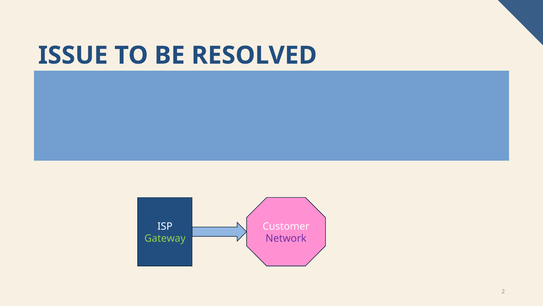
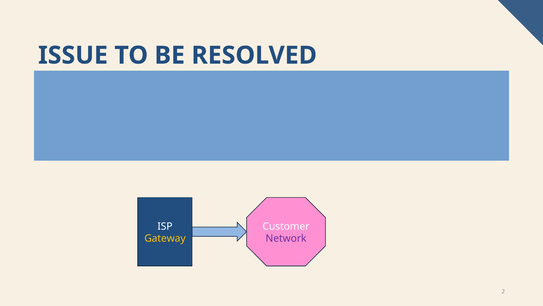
Gateway colour: light green -> yellow (165, 238)
